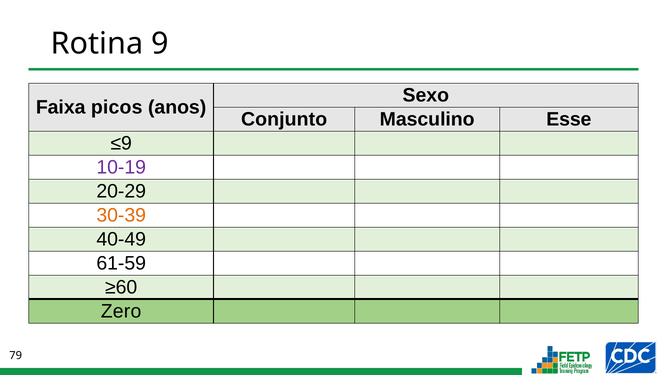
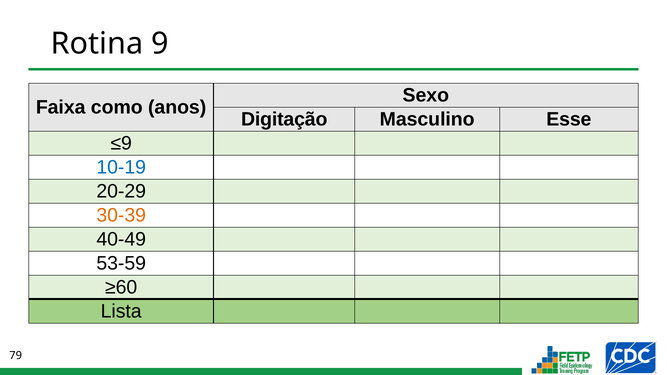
picos: picos -> como (117, 108)
Conjunto: Conjunto -> Digitação (284, 120)
10-19 colour: purple -> blue (121, 168)
61-59: 61-59 -> 53-59 (121, 264)
Zero: Zero -> Lista (121, 312)
